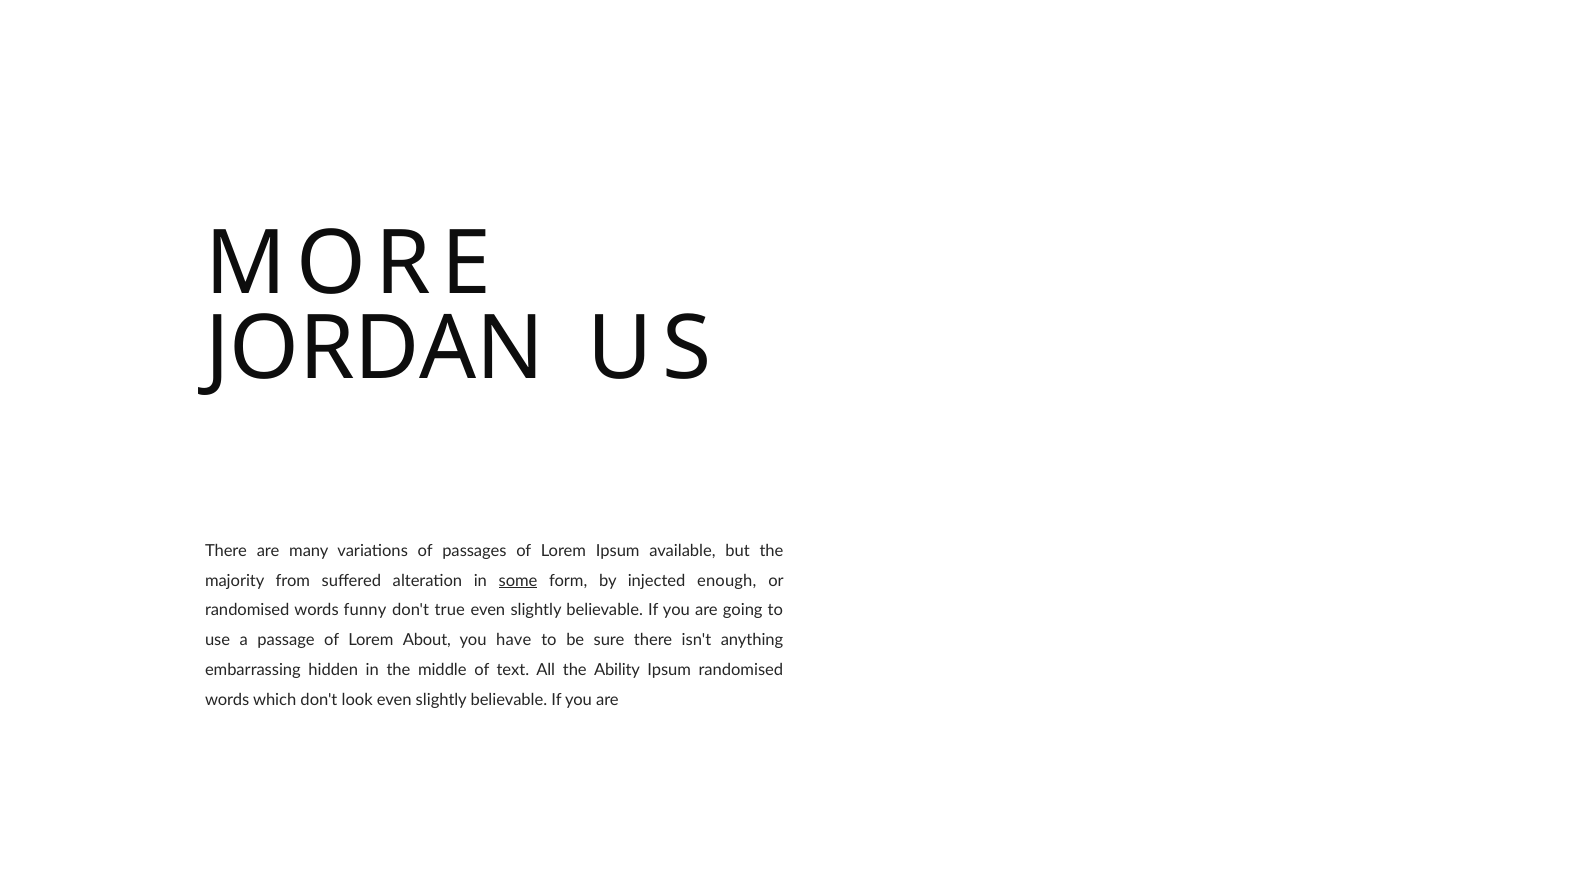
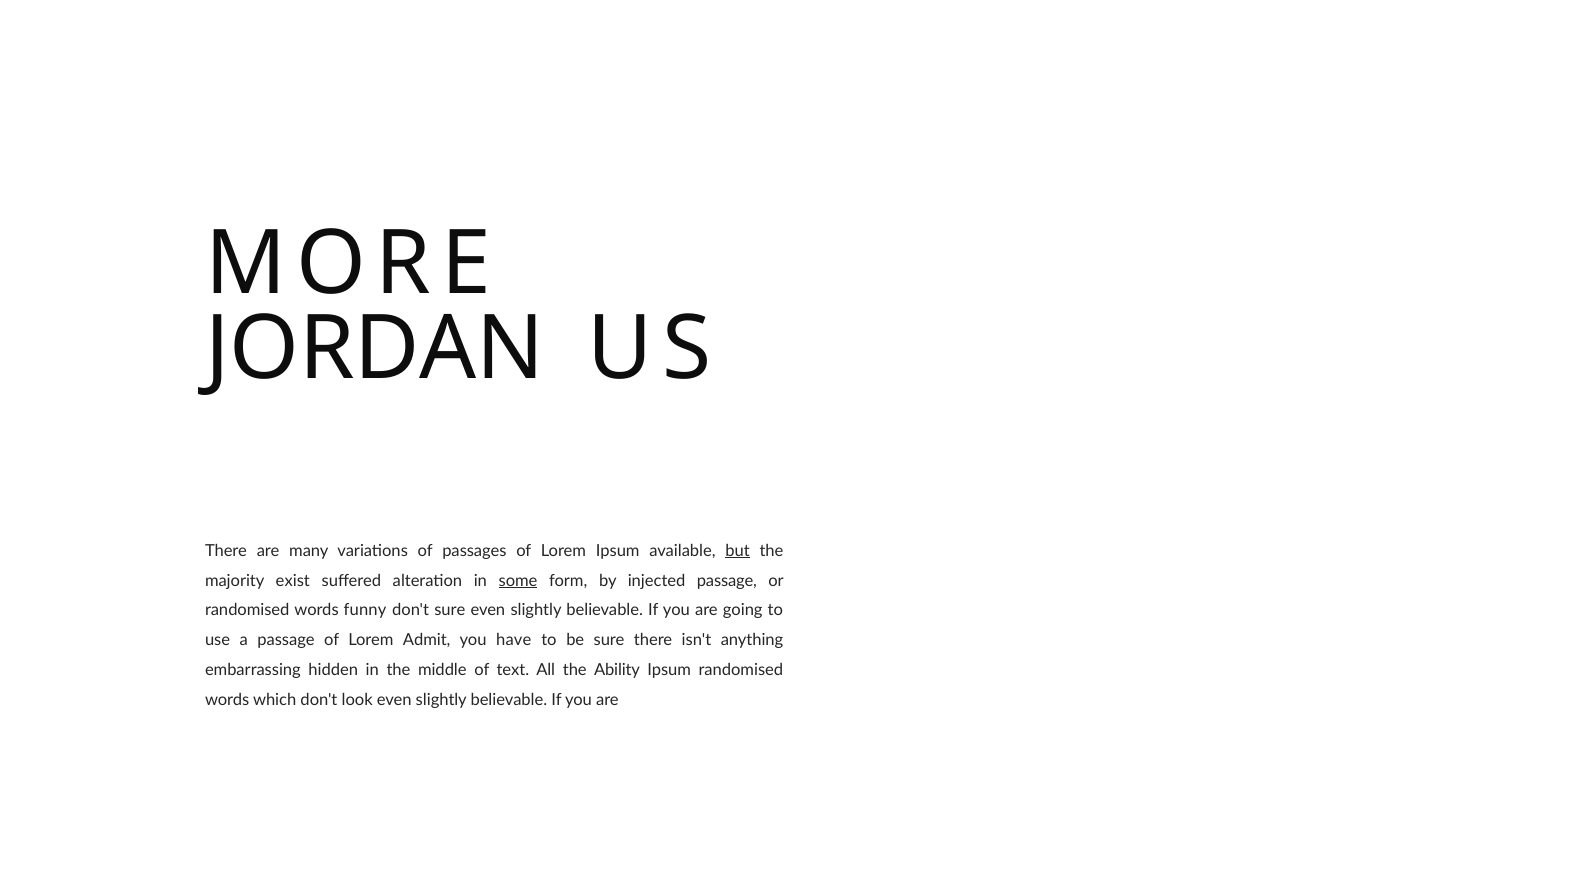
but underline: none -> present (738, 551)
from: from -> exist (293, 581)
injected enough: enough -> passage (727, 581)
don't true: true -> sure (450, 611)
About: About -> Admit (427, 641)
